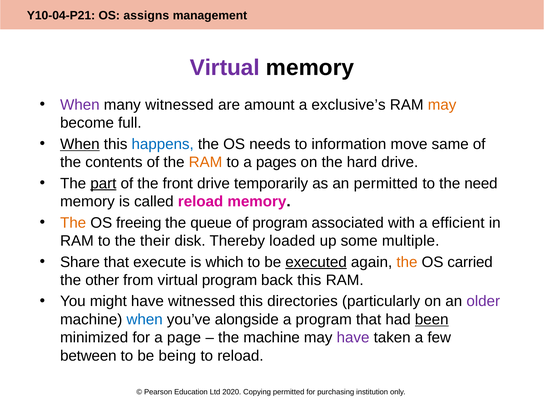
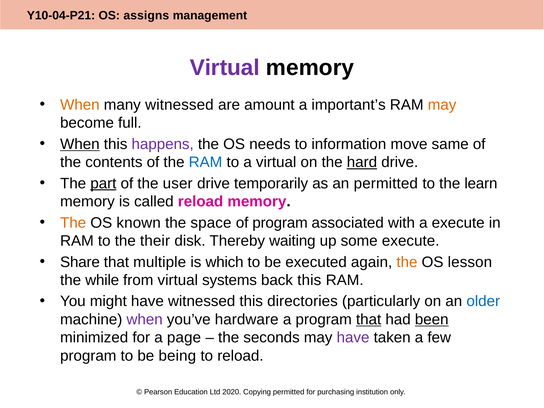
When colour: purple -> orange (80, 105)
exclusive’s: exclusive’s -> important’s (349, 105)
happens colour: blue -> purple (163, 144)
RAM colour: orange -> blue (206, 162)
a pages: pages -> virtual (276, 162)
hard underline: none -> present (362, 162)
front: front -> user (178, 183)
need: need -> learn (481, 183)
freeing: freeing -> known (139, 223)
queue: queue -> space (211, 223)
a efficient: efficient -> execute (458, 223)
loaded: loaded -> waiting (292, 241)
some multiple: multiple -> execute (411, 241)
execute: execute -> multiple (160, 262)
executed underline: present -> none (316, 262)
carried: carried -> lesson (470, 262)
other: other -> while (102, 280)
virtual program: program -> systems (230, 280)
older colour: purple -> blue (483, 301)
when colour: blue -> purple (145, 319)
alongside: alongside -> hardware (247, 319)
that underline: none -> present (369, 319)
the machine: machine -> seconds (272, 338)
between: between -> program (88, 356)
